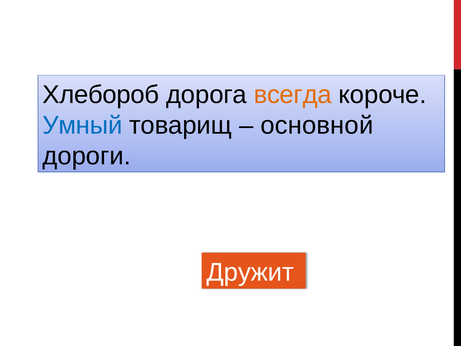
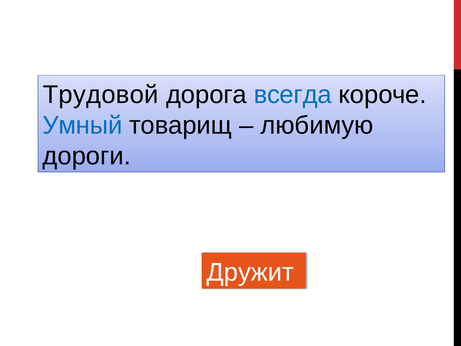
Хлебороб: Хлебороб -> Трудовой (101, 95)
всегда colour: orange -> blue (293, 95)
основной: основной -> любимую (317, 125)
